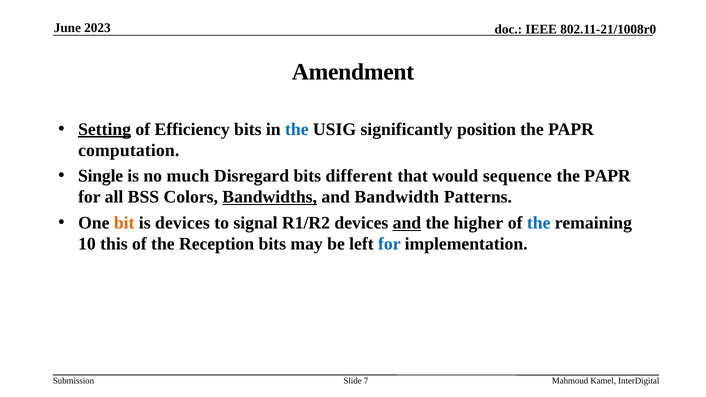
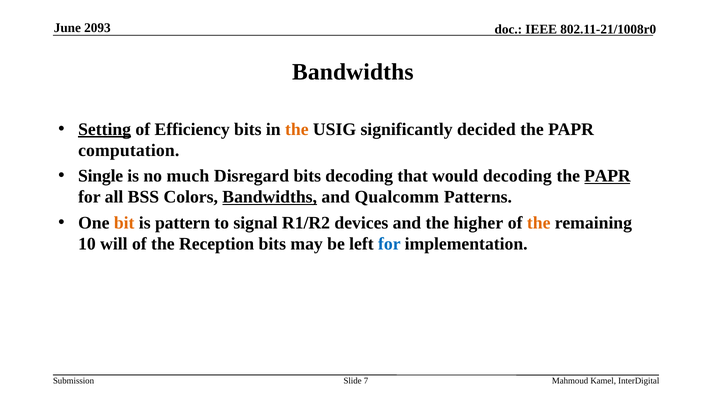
2023: 2023 -> 2093 (97, 28)
Amendment: Amendment -> Bandwidths (353, 72)
the colour: blue -> orange (297, 129)
position: position -> decided (486, 129)
bits different: different -> decoding (359, 176)
would sequence: sequence -> decoding (517, 176)
PAPR underline: none -> present (607, 176)
Bandwidth: Bandwidth -> Qualcomm (397, 197)
is devices: devices -> pattern (183, 223)
and underline: present -> none (407, 223)
the colour: blue -> orange (539, 223)
this: this -> will (114, 244)
